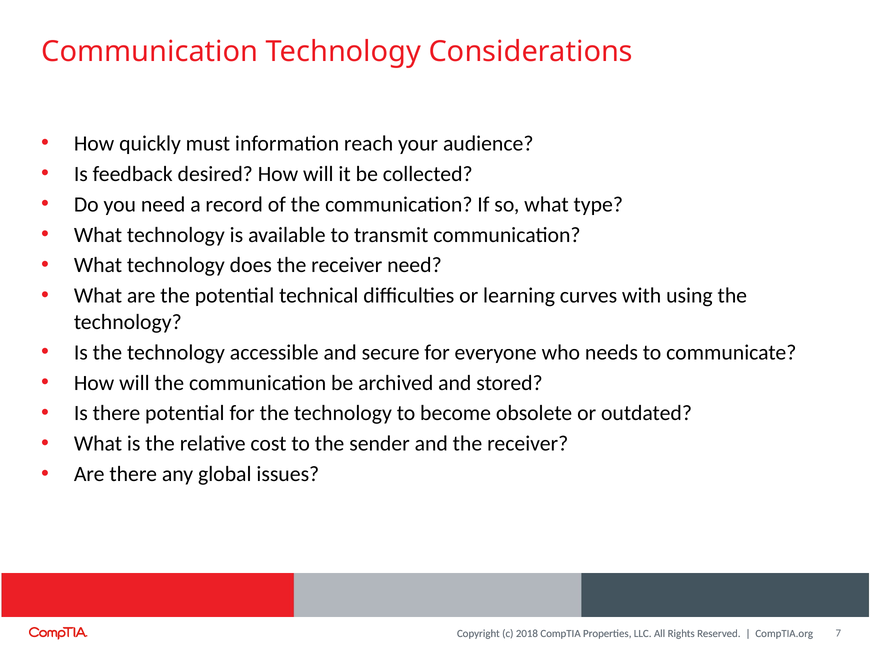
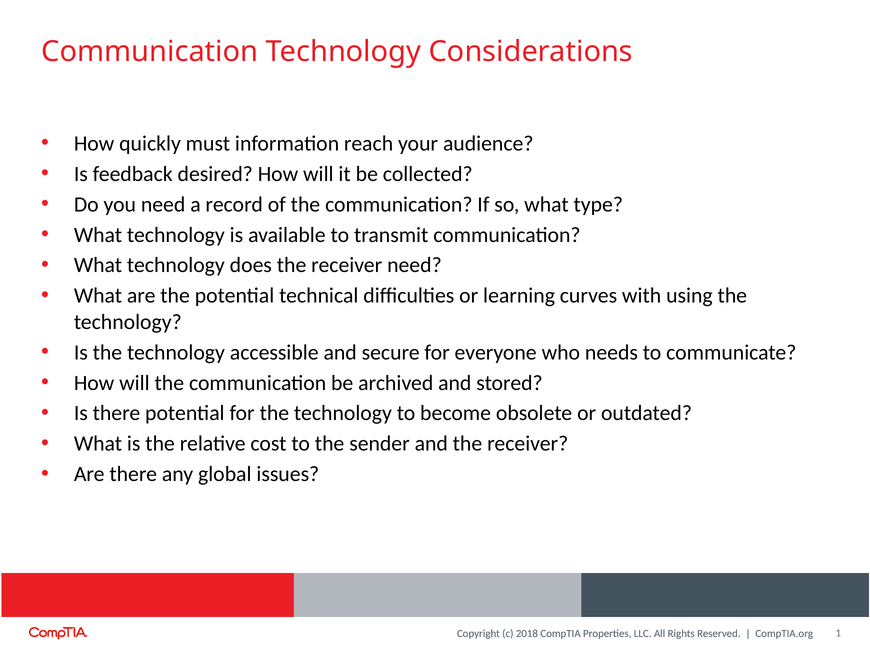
7: 7 -> 1 (838, 633)
